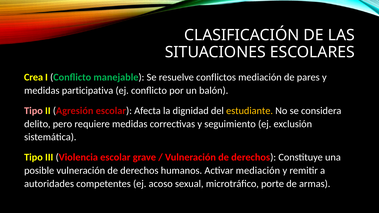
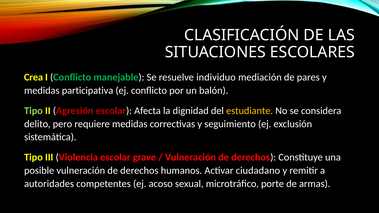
conflictos: conflictos -> individuo (216, 77)
Tipo colour: pink -> light green (33, 111)
Activar mediación: mediación -> ciudadano (258, 171)
